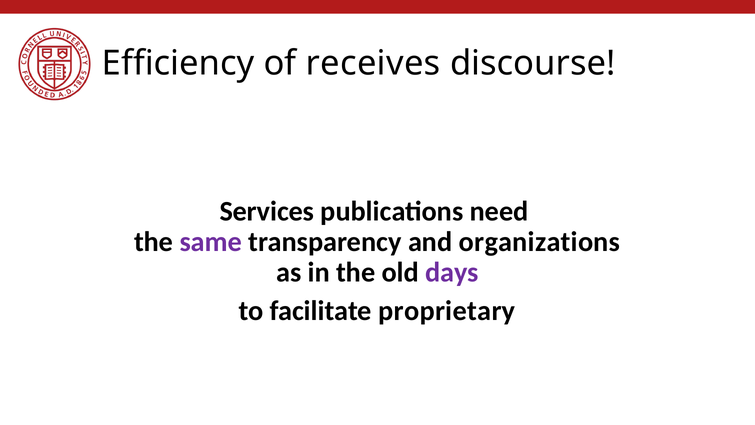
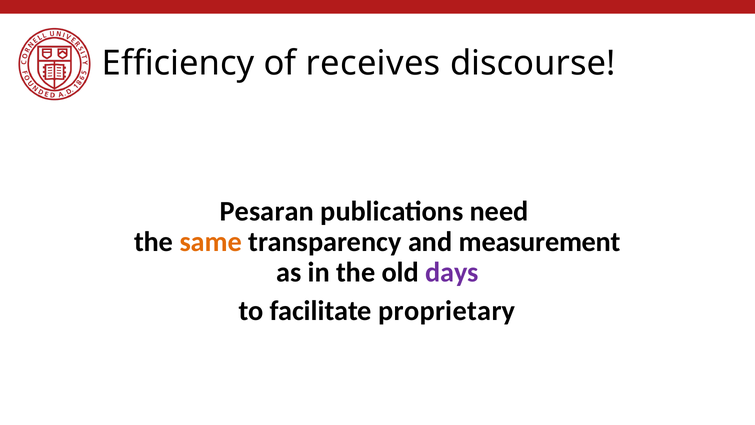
Services: Services -> Pesaran (267, 211)
same colour: purple -> orange (211, 242)
organizations: organizations -> measurement (540, 242)
